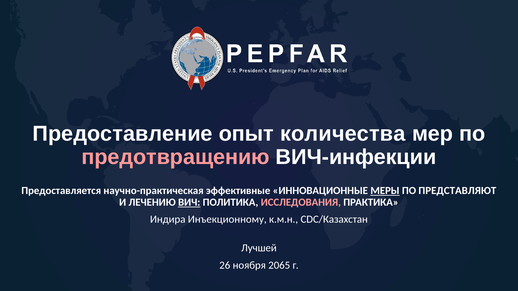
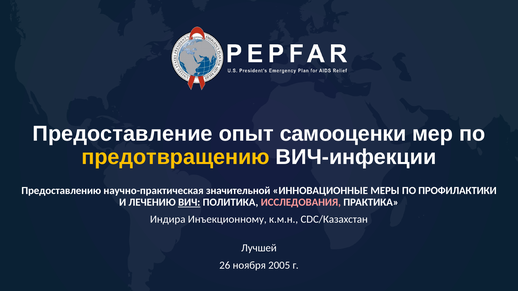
количества: количества -> самооценки (343, 134)
предотвращению colour: pink -> yellow (176, 157)
Предоставляется: Предоставляется -> Предоставлению (61, 191)
эффективные: эффективные -> значительной (238, 191)
МЕРЫ underline: present -> none (385, 191)
ПРЕДСТАВЛЯЮТ: ПРЕДСТАВЛЯЮТ -> ПРОФИЛАКТИКИ (457, 191)
2065: 2065 -> 2005 (279, 265)
